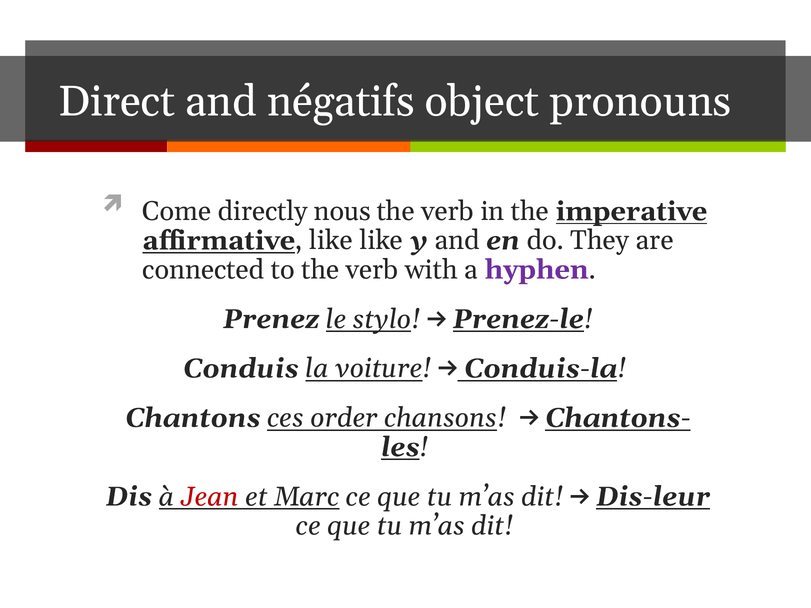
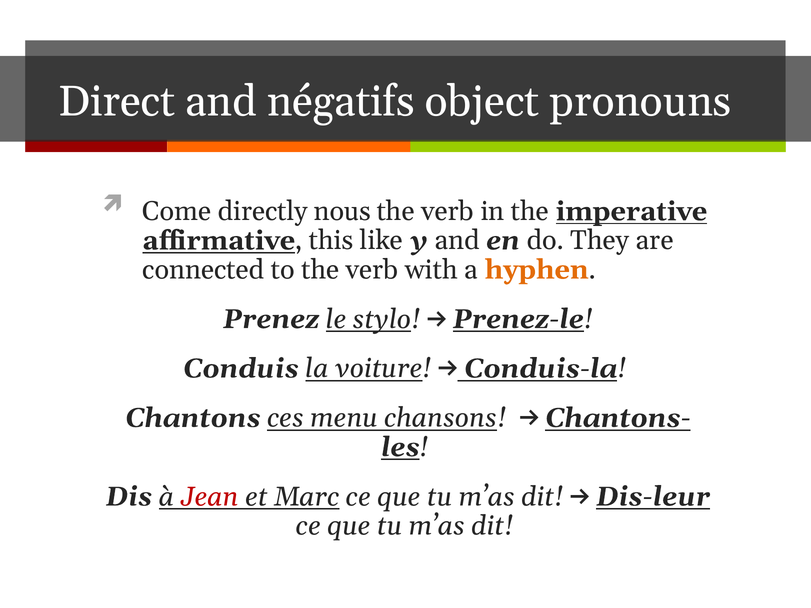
like: like -> this (331, 241)
hyphen colour: purple -> orange (537, 270)
order: order -> menu (344, 418)
